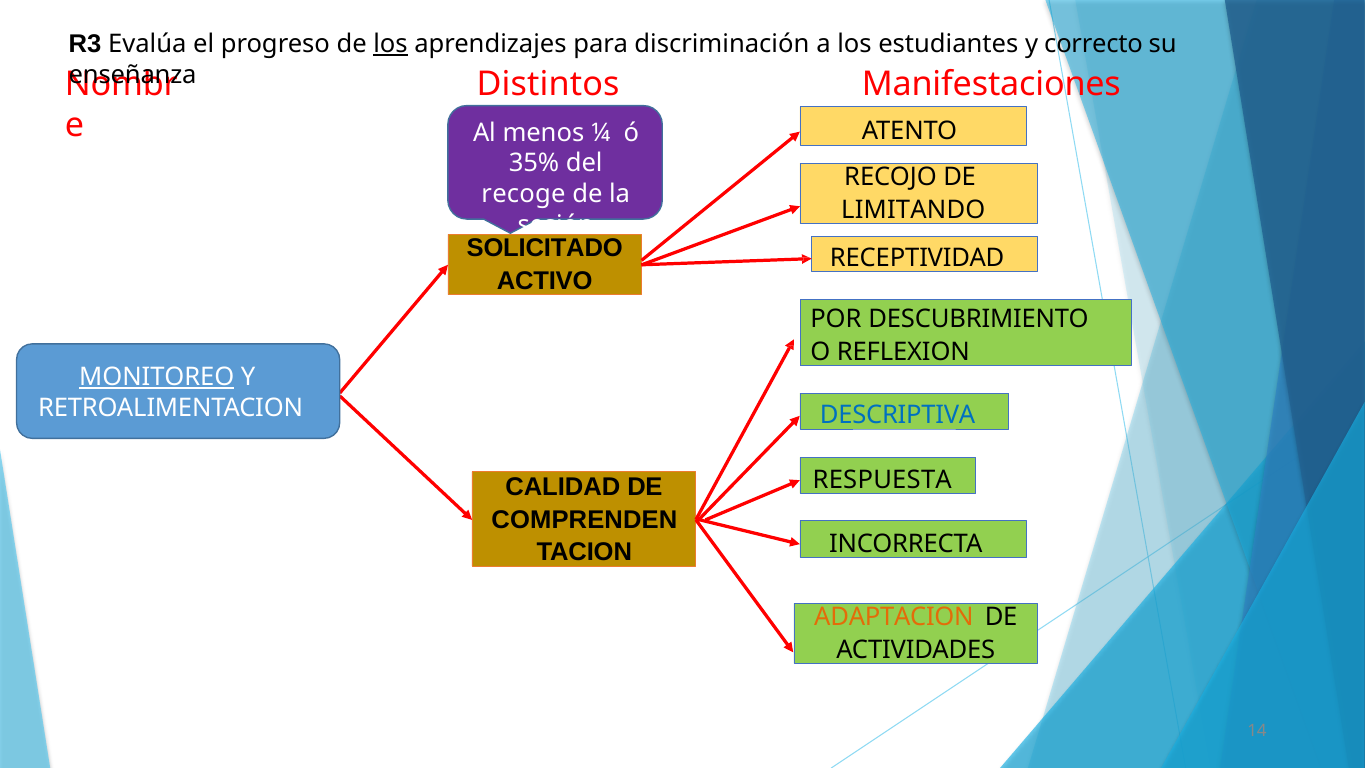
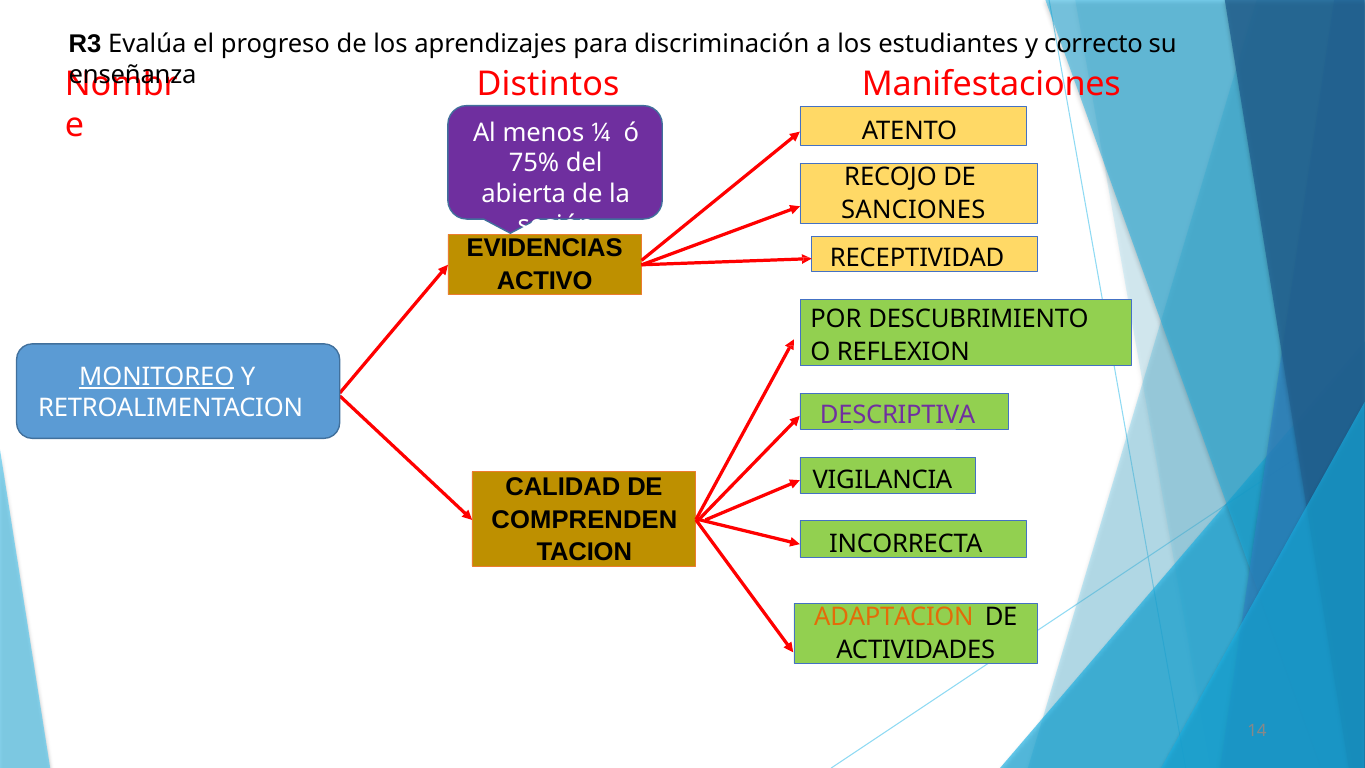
los underline: present -> none (390, 44)
35%: 35% -> 75% (534, 163)
recoge: recoge -> abierta (524, 194)
LIMITANDO: LIMITANDO -> SANCIONES (913, 210)
SOLICITADO: SOLICITADO -> EVIDENCIAS (545, 248)
DESCRIPTIVA colour: blue -> purple (898, 415)
RESPUESTA: RESPUESTA -> VIGILANCIA (882, 480)
